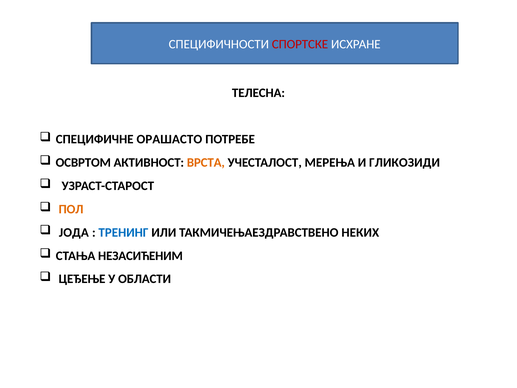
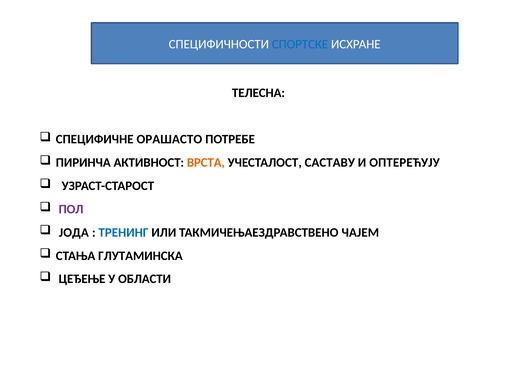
СПОРТСКЕ colour: red -> blue (300, 44)
ОСВРТОМ: ОСВРТОМ -> ПИРИНЧА (83, 163)
МЕРЕЊА: МЕРЕЊА -> САСТАВУ (330, 163)
ГЛИКОЗИДИ: ГЛИКОЗИДИ -> ОПТЕРЕЋУЈУ (405, 163)
ПОЛ colour: orange -> purple (71, 209)
НЕКИХ: НЕКИХ -> ЧАЈЕМ (360, 232)
НЕЗАСИЋЕНИМ: НЕЗАСИЋЕНИМ -> ГЛУТАМИНСКА (140, 256)
